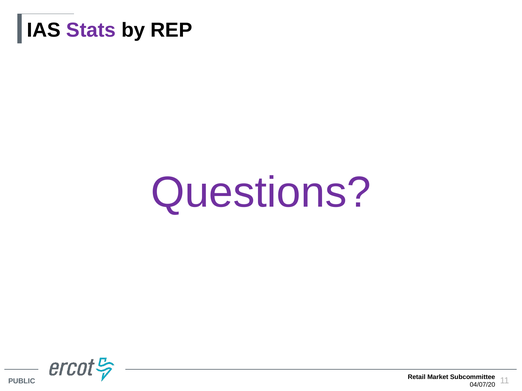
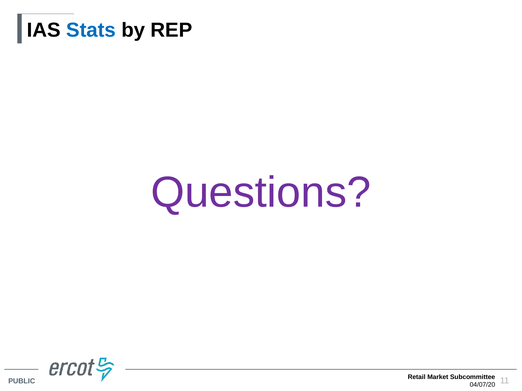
Stats colour: purple -> blue (91, 30)
